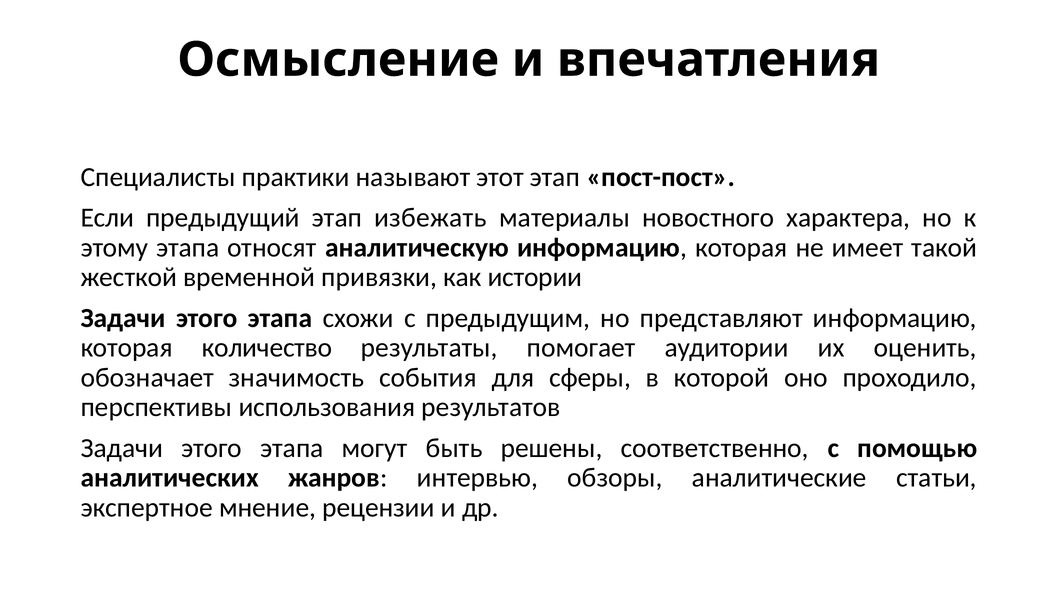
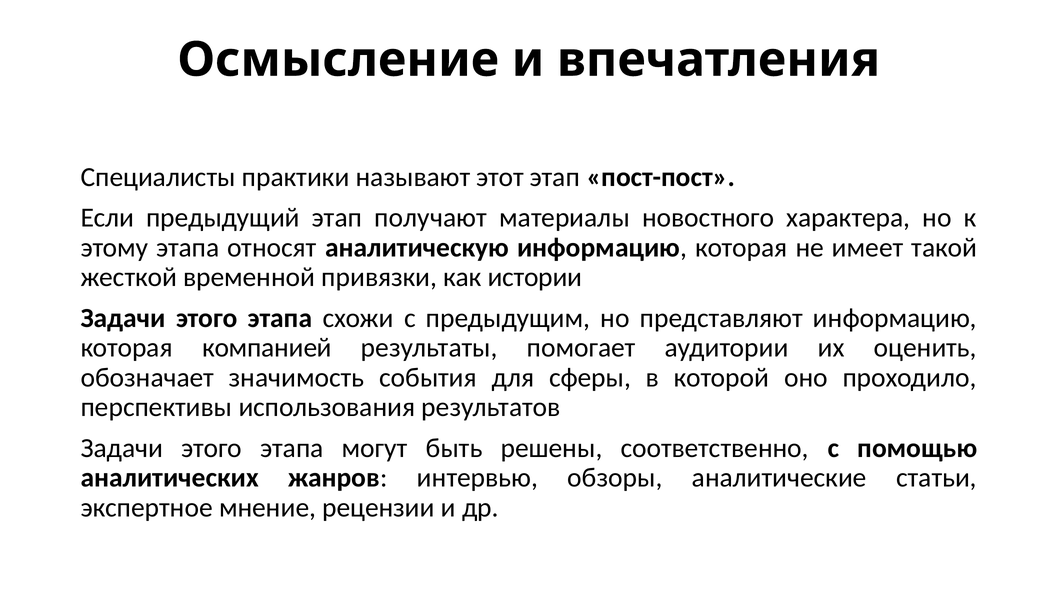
избежать: избежать -> получают (431, 218)
количество: количество -> компанией (267, 348)
